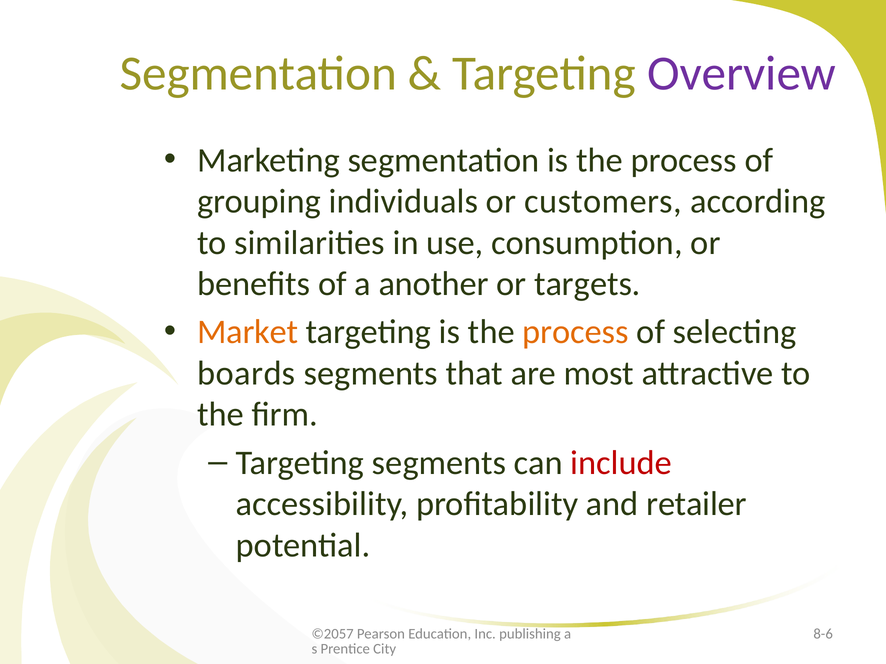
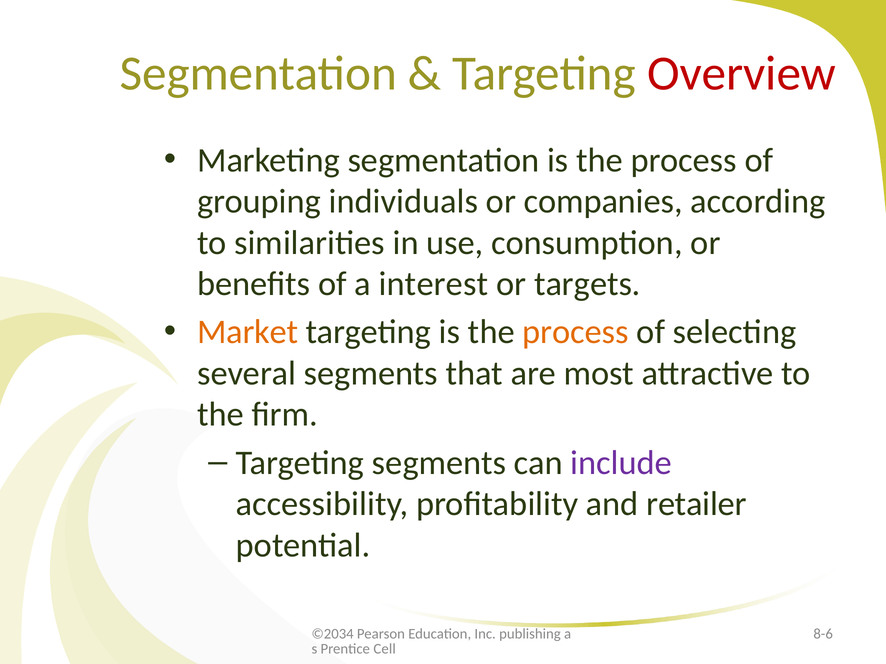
Overview colour: purple -> red (742, 74)
customers: customers -> companies (603, 202)
another: another -> interest (433, 284)
boards: boards -> several (247, 374)
include colour: red -> purple (621, 463)
©2057: ©2057 -> ©2034 (333, 634)
City: City -> Cell (385, 649)
